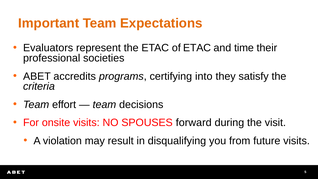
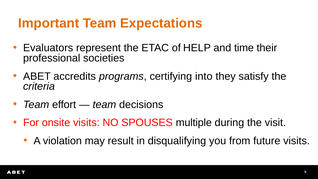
of ETAC: ETAC -> HELP (197, 48)
forward: forward -> multiple (194, 123)
